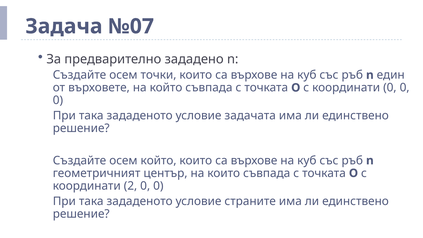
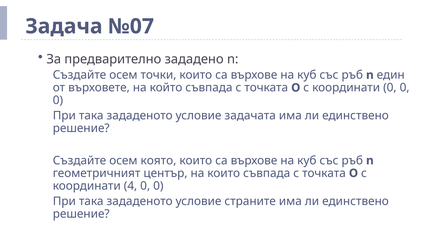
осем който: който -> която (158, 160)
2: 2 -> 4 (131, 186)
